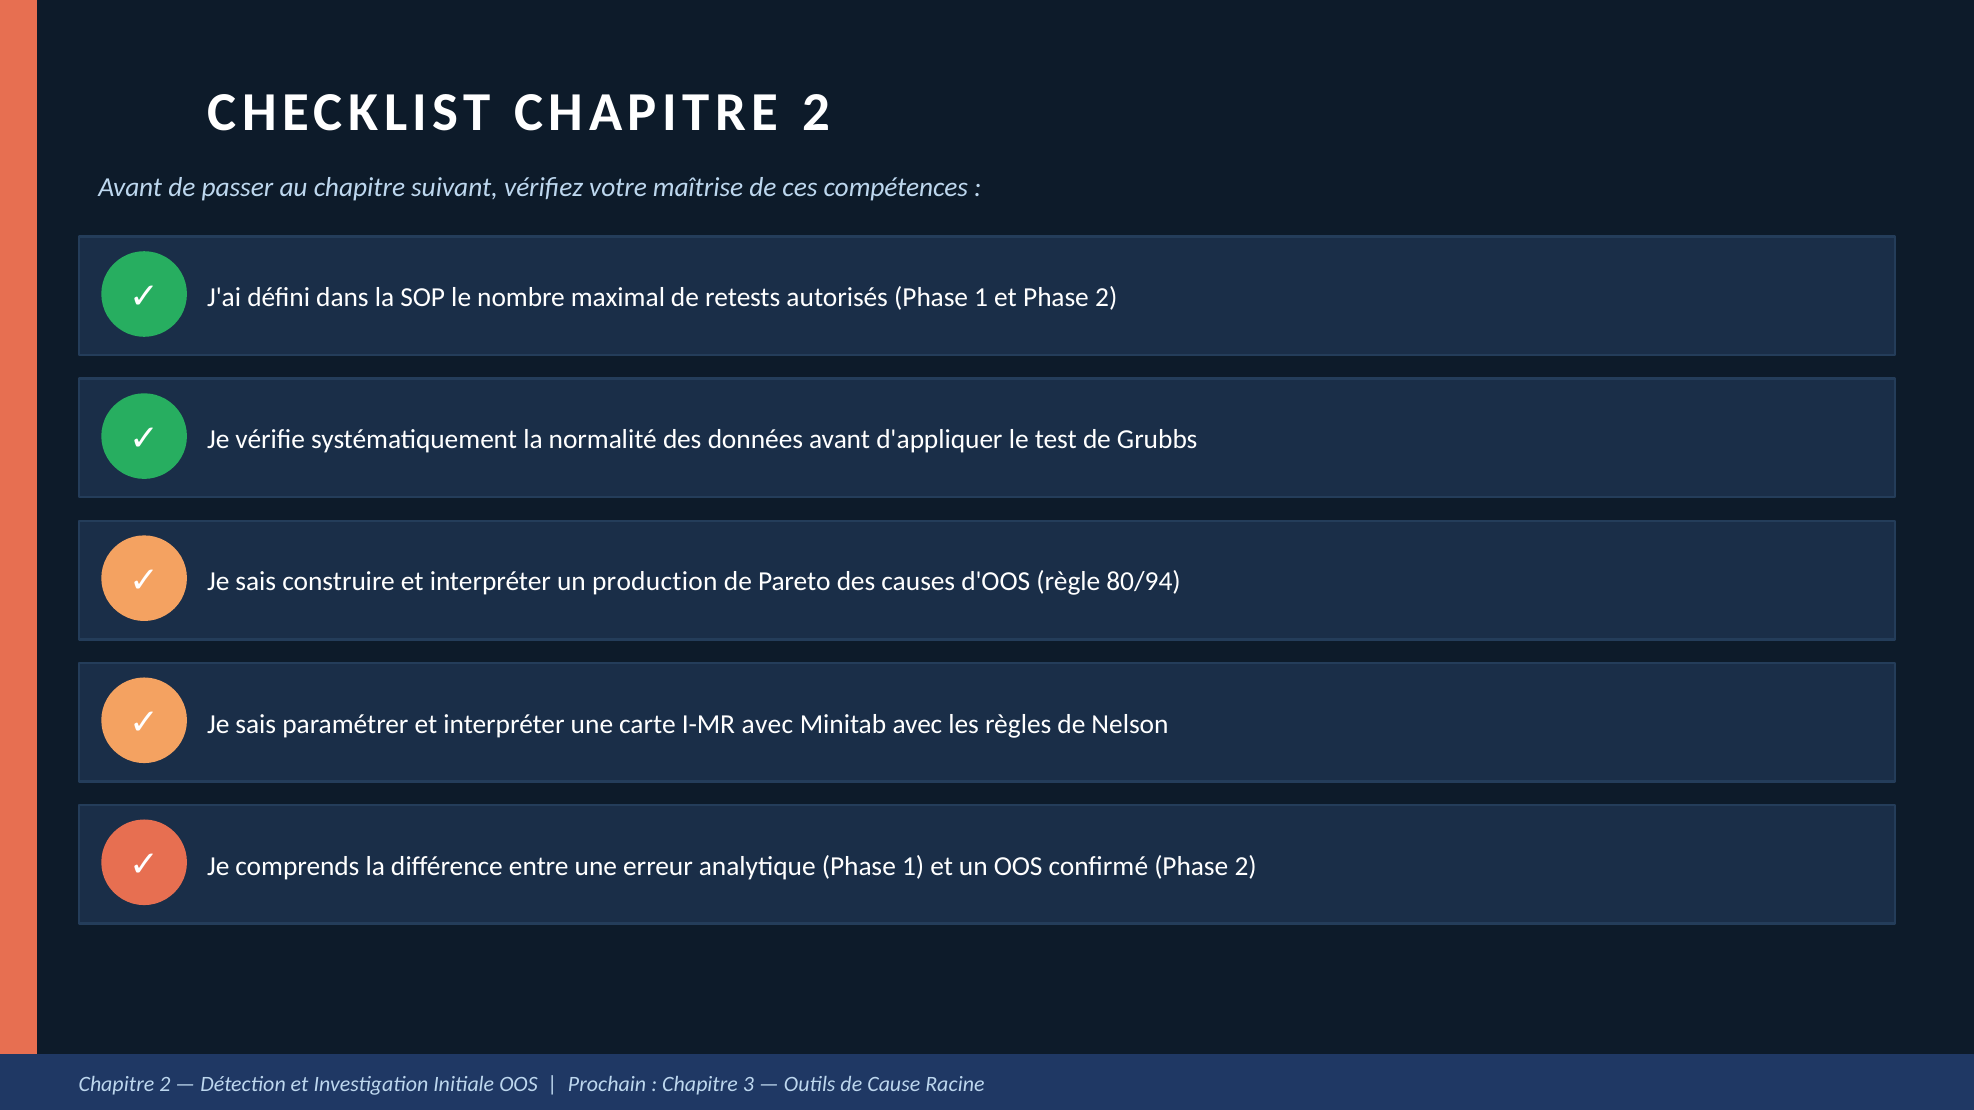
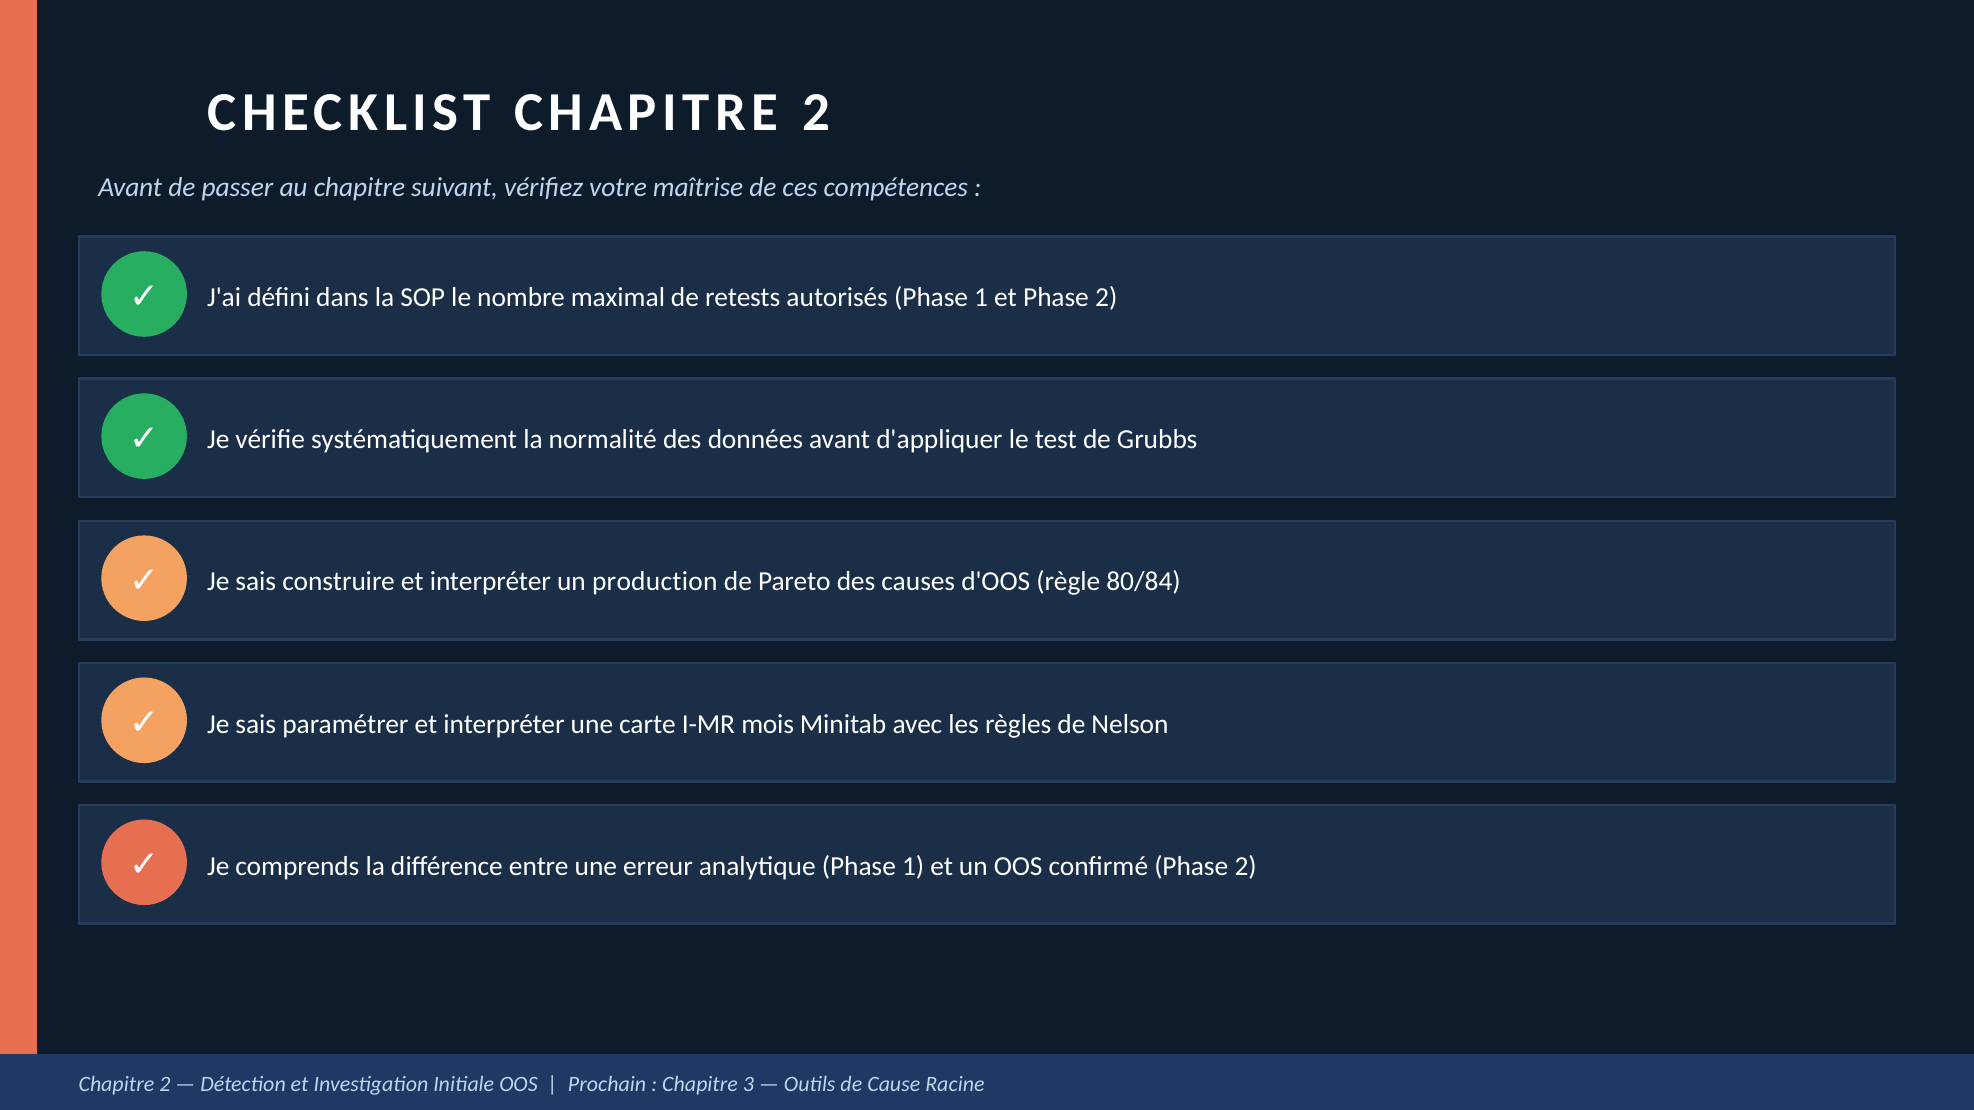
80/94: 80/94 -> 80/84 (1144, 582)
I-MR avec: avec -> mois (768, 724)
